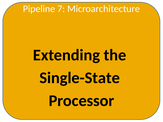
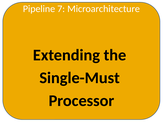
Single-State: Single-State -> Single-Must (80, 78)
